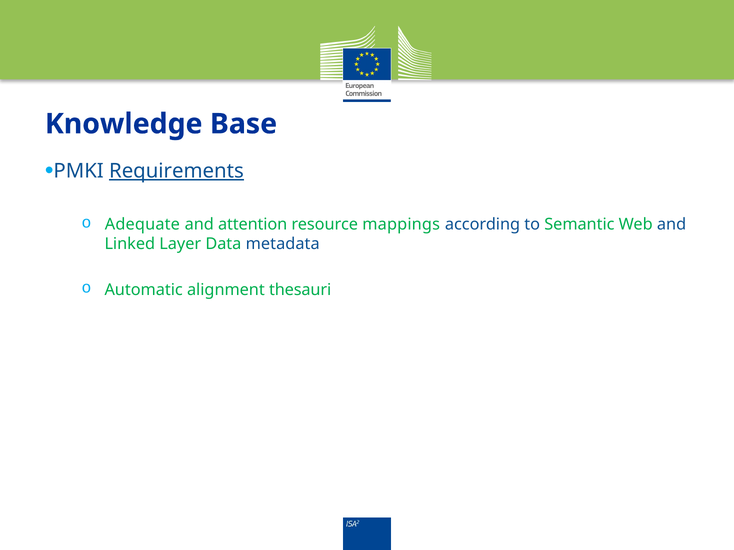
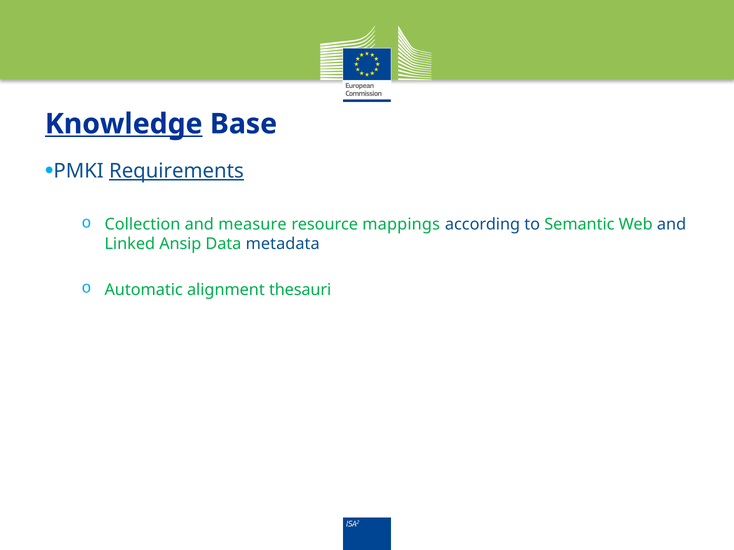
Knowledge underline: none -> present (124, 124)
Adequate: Adequate -> Collection (142, 225)
attention: attention -> measure (252, 225)
Layer: Layer -> Ansip (180, 244)
